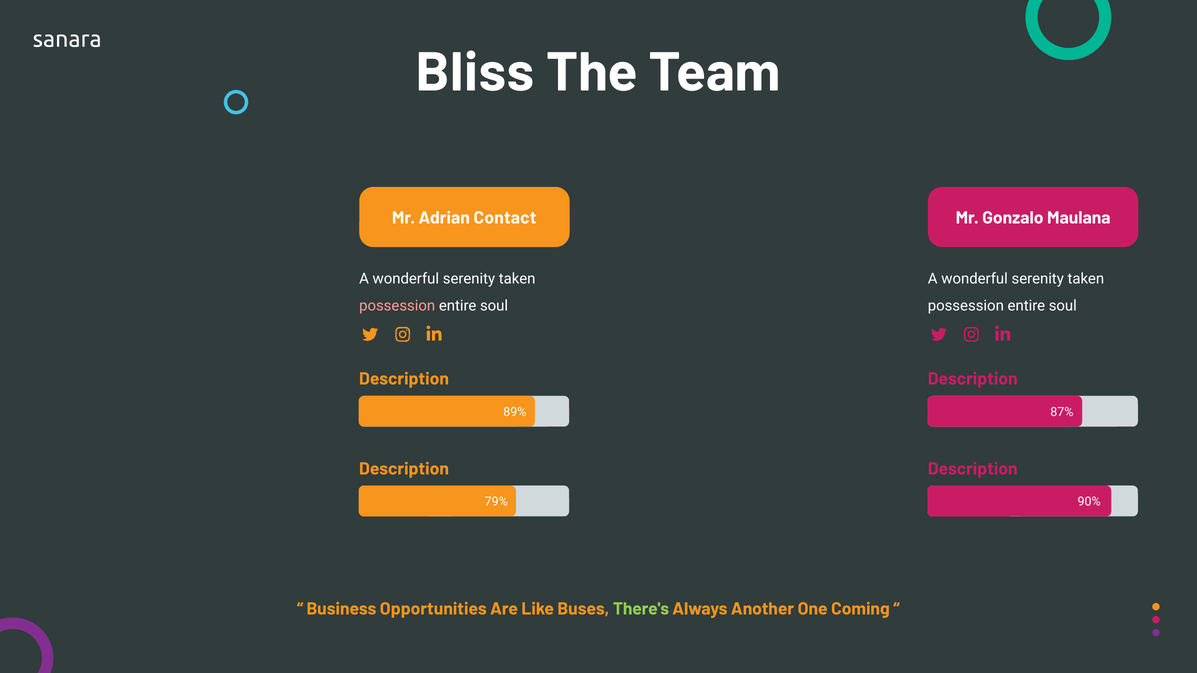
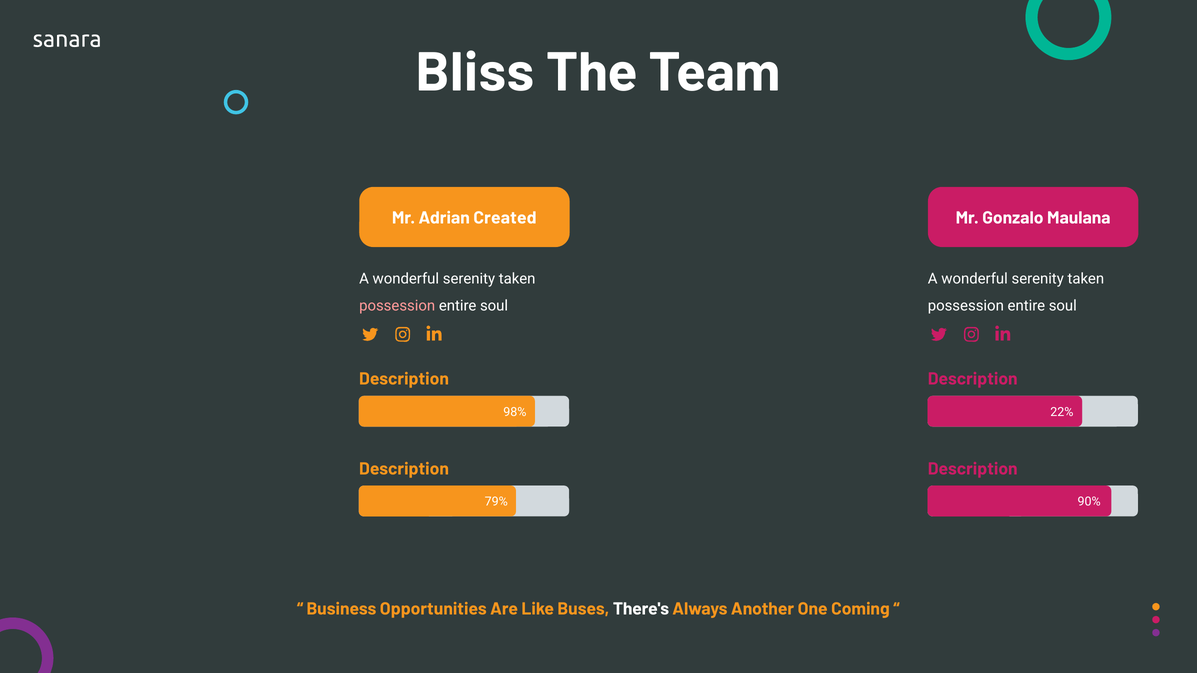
Contact: Contact -> Created (505, 218)
89%: 89% -> 98% (515, 412)
87%: 87% -> 22% (1062, 412)
There's colour: light green -> white (641, 609)
